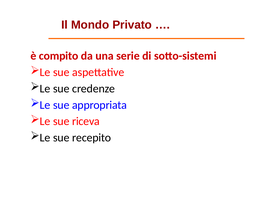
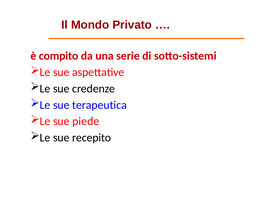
appropriata: appropriata -> terapeutica (99, 105)
riceva: riceva -> piede (86, 121)
